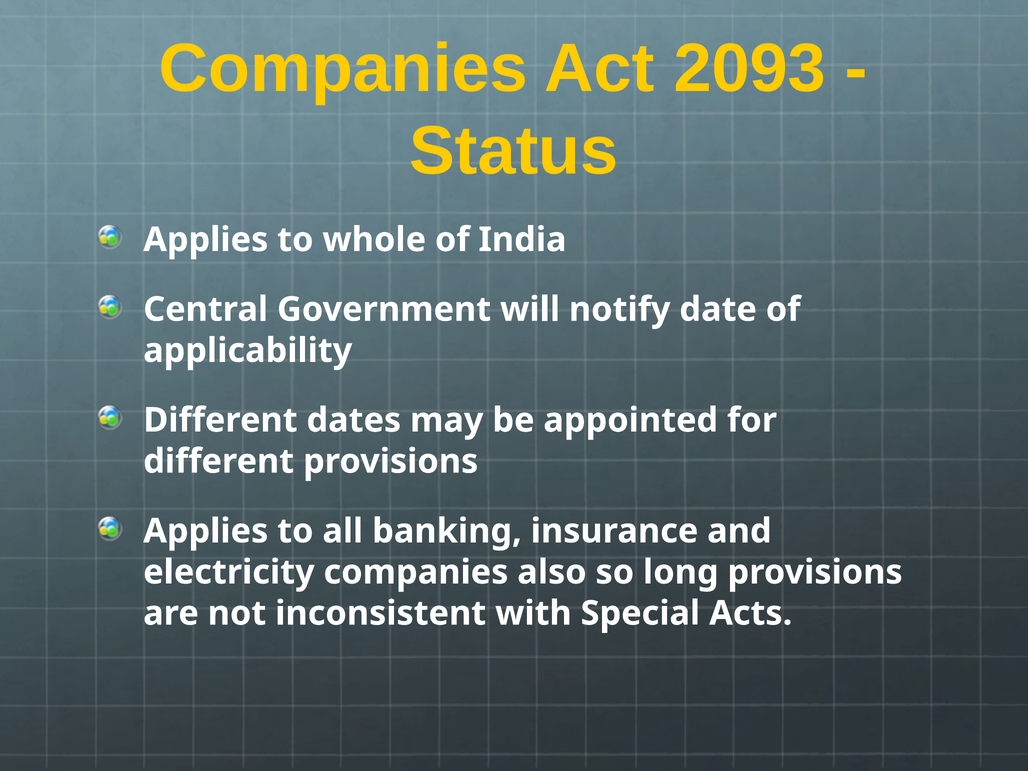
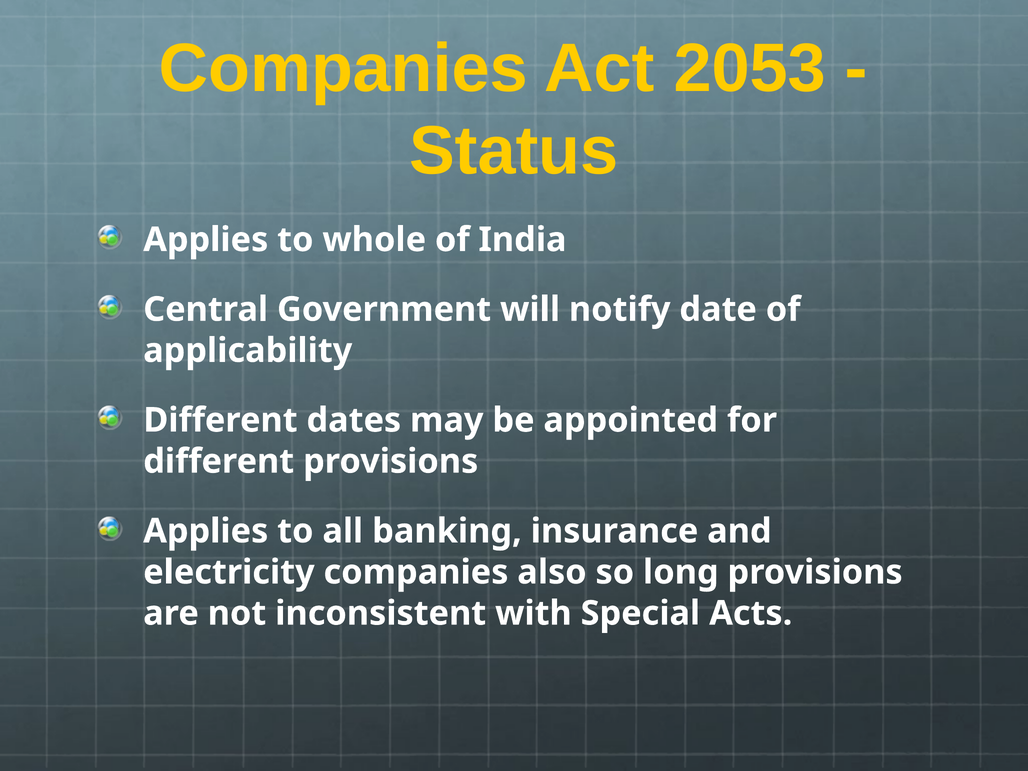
2093: 2093 -> 2053 (750, 69)
